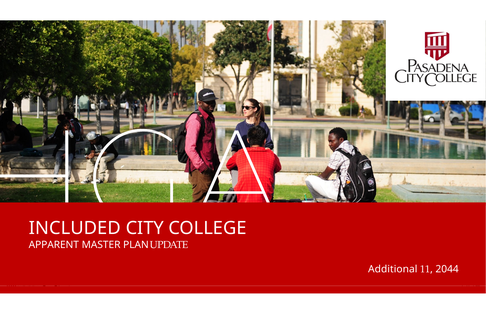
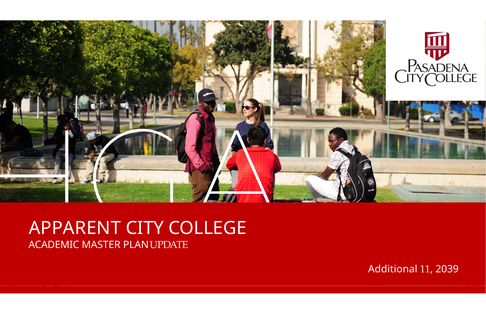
INCLUDED: INCLUDED -> APPARENT (75, 229)
APPARENT: APPARENT -> ACADEMIC (54, 245)
2044: 2044 -> 2039 (447, 269)
